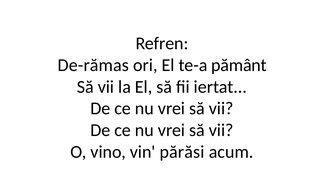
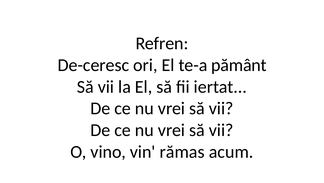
De-rămas: De-rămas -> De-ceresc (93, 65)
părăsi: părăsi -> rămas (182, 151)
